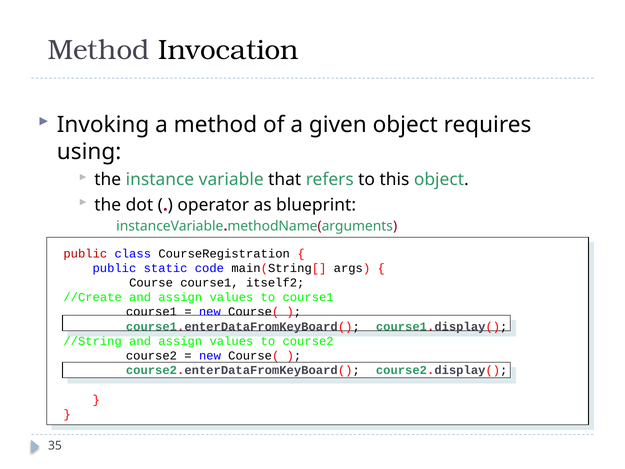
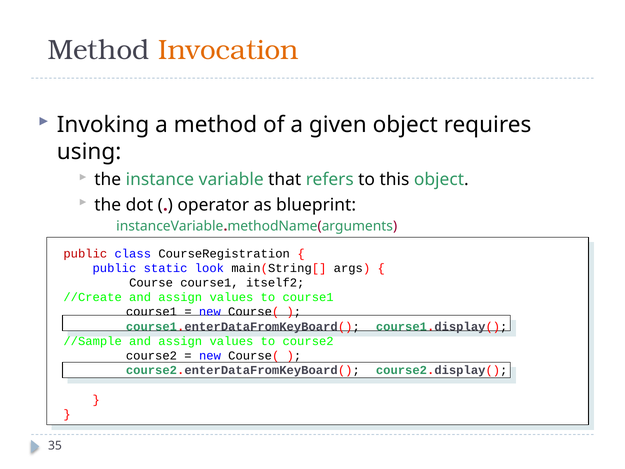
Invocation colour: black -> orange (228, 50)
code: code -> look (209, 268)
//String: //String -> //Sample (93, 341)
